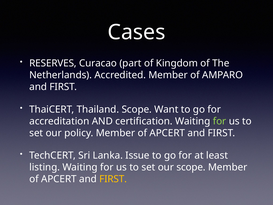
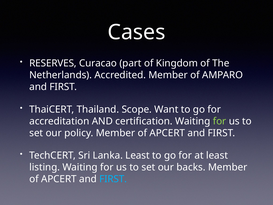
Lanka Issue: Issue -> Least (137, 155)
our scope: scope -> backs (191, 167)
FIRST colour: yellow -> light blue (113, 179)
